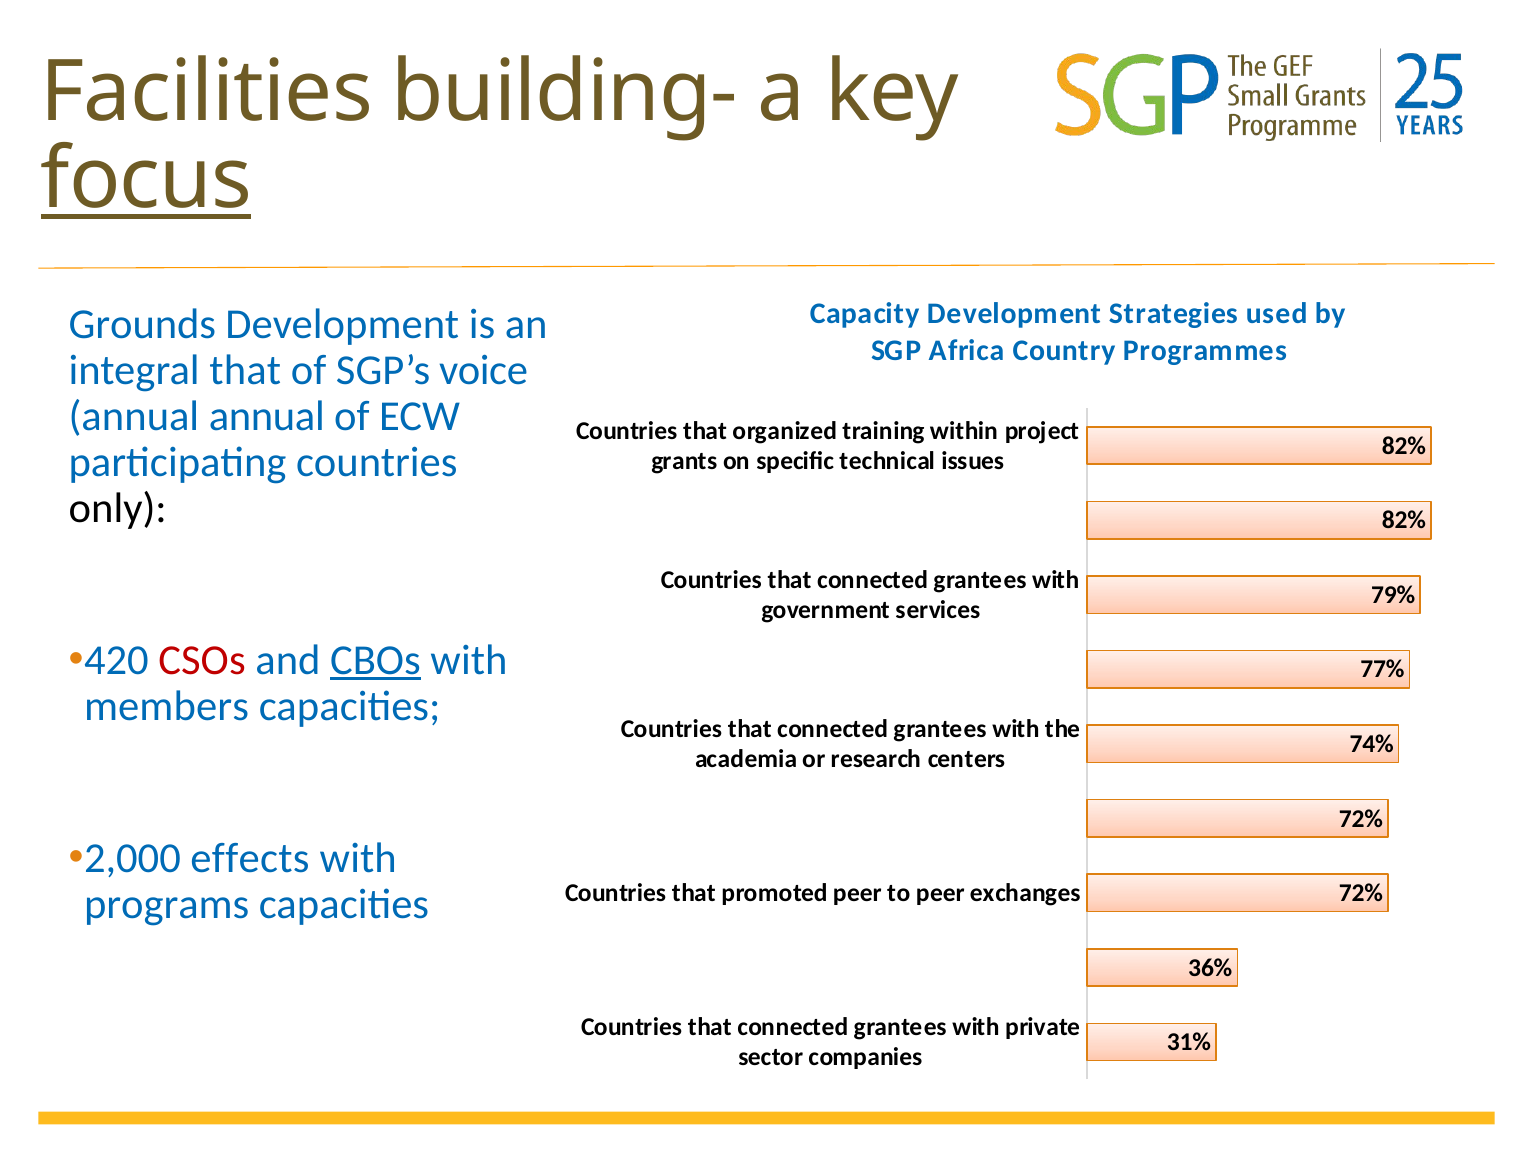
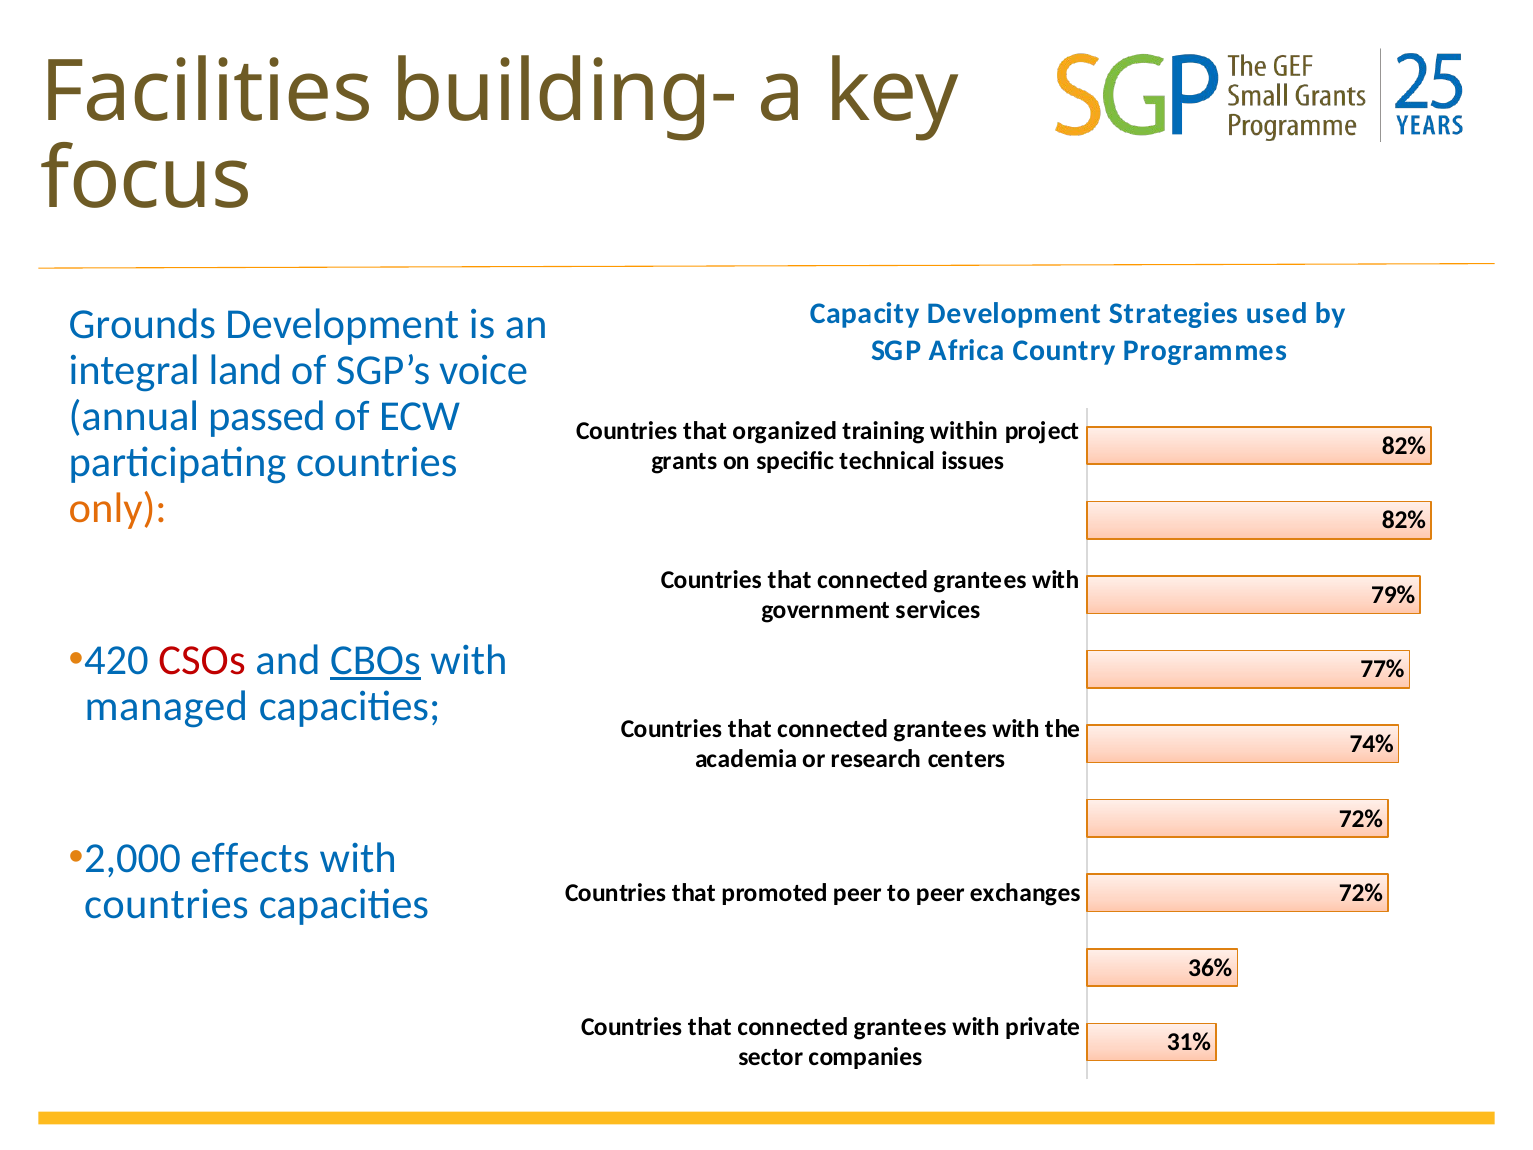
focus underline: present -> none (147, 179)
integral that: that -> land (246, 370)
annual annual: annual -> passed (267, 416)
only colour: black -> orange (118, 508)
members: members -> managed (166, 706)
programs: programs -> countries (166, 904)
